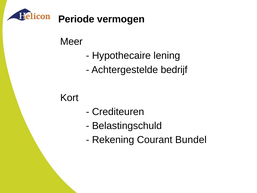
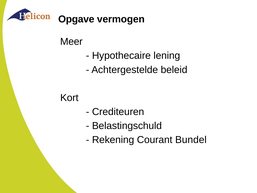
Periode: Periode -> Opgave (76, 19)
bedrijf: bedrijf -> beleid (174, 70)
